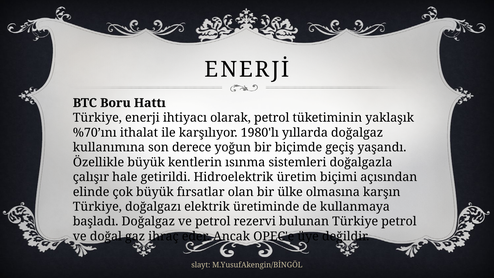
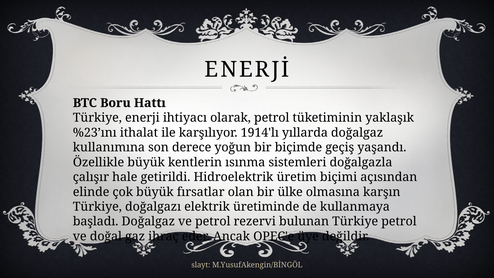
%70’ını: %70’ını -> %23’ını (95, 133)
1980'lı: 1980'lı -> 1914'lı (260, 133)
